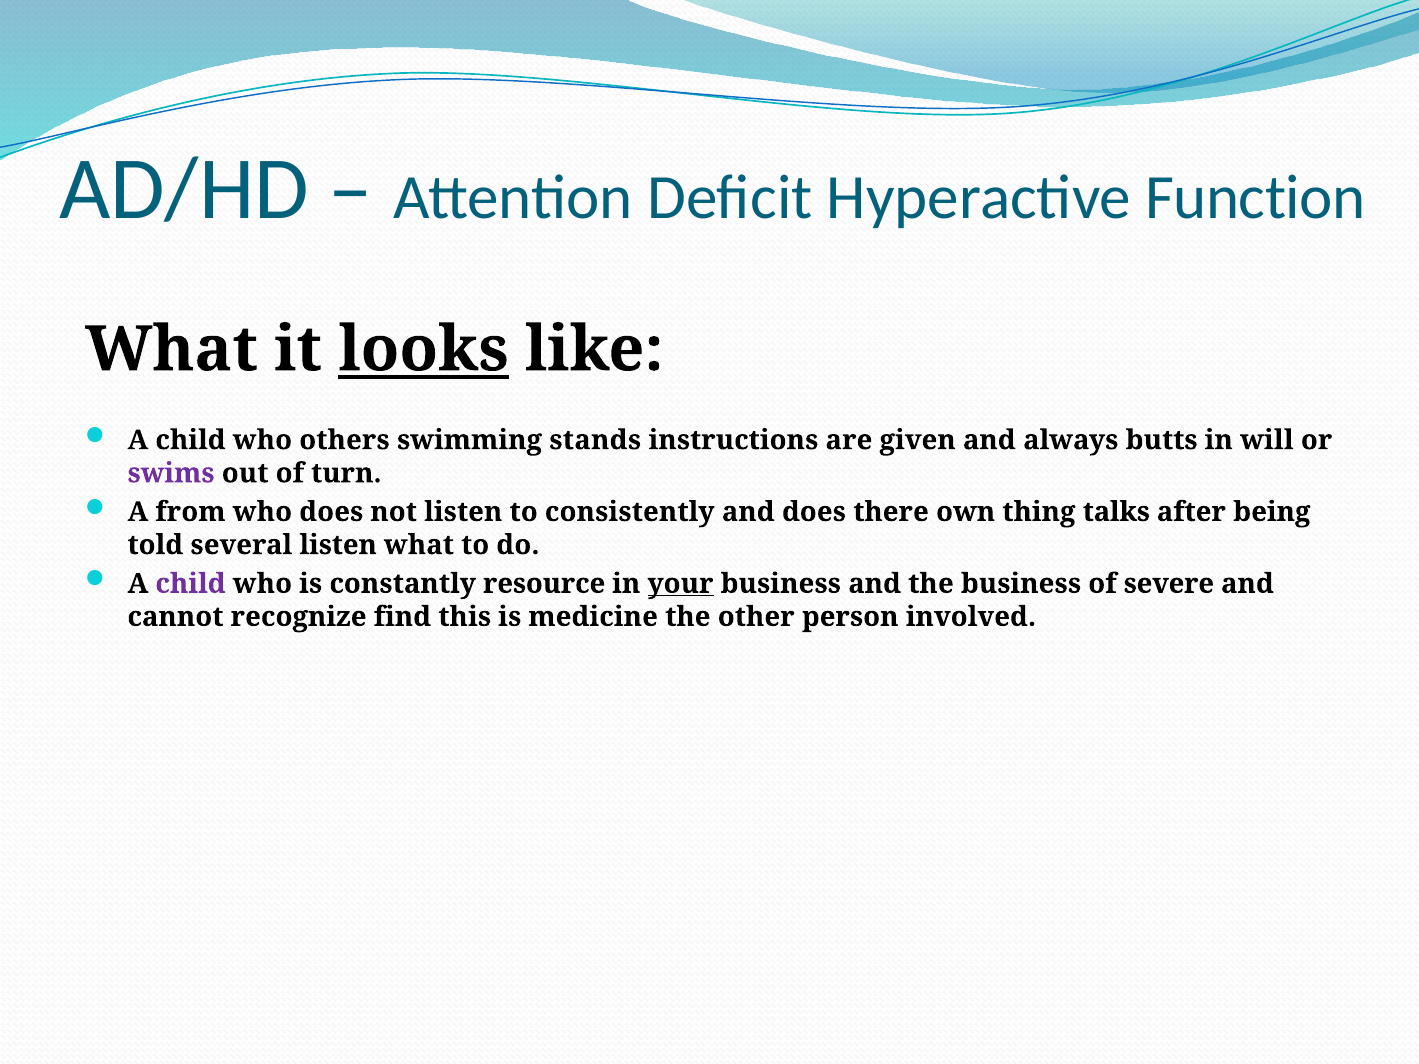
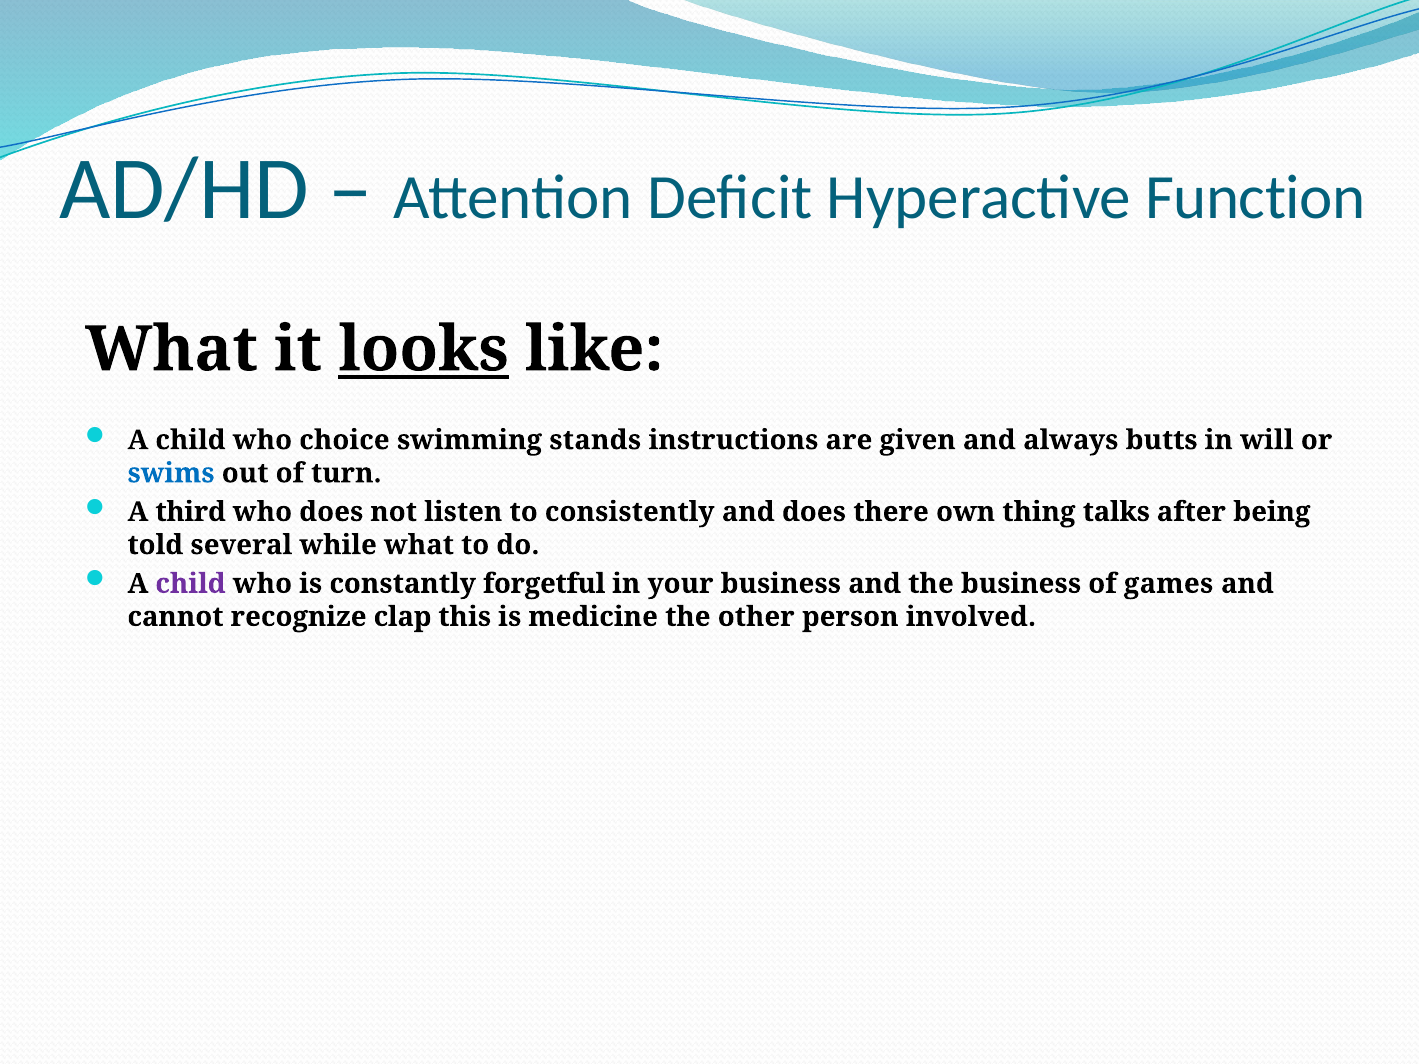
others: others -> choice (344, 440)
swims colour: purple -> blue (171, 473)
from: from -> third (191, 512)
several listen: listen -> while (338, 545)
resource: resource -> forgetful (544, 584)
your underline: present -> none (681, 584)
severe: severe -> games (1169, 584)
find: find -> clap (403, 617)
